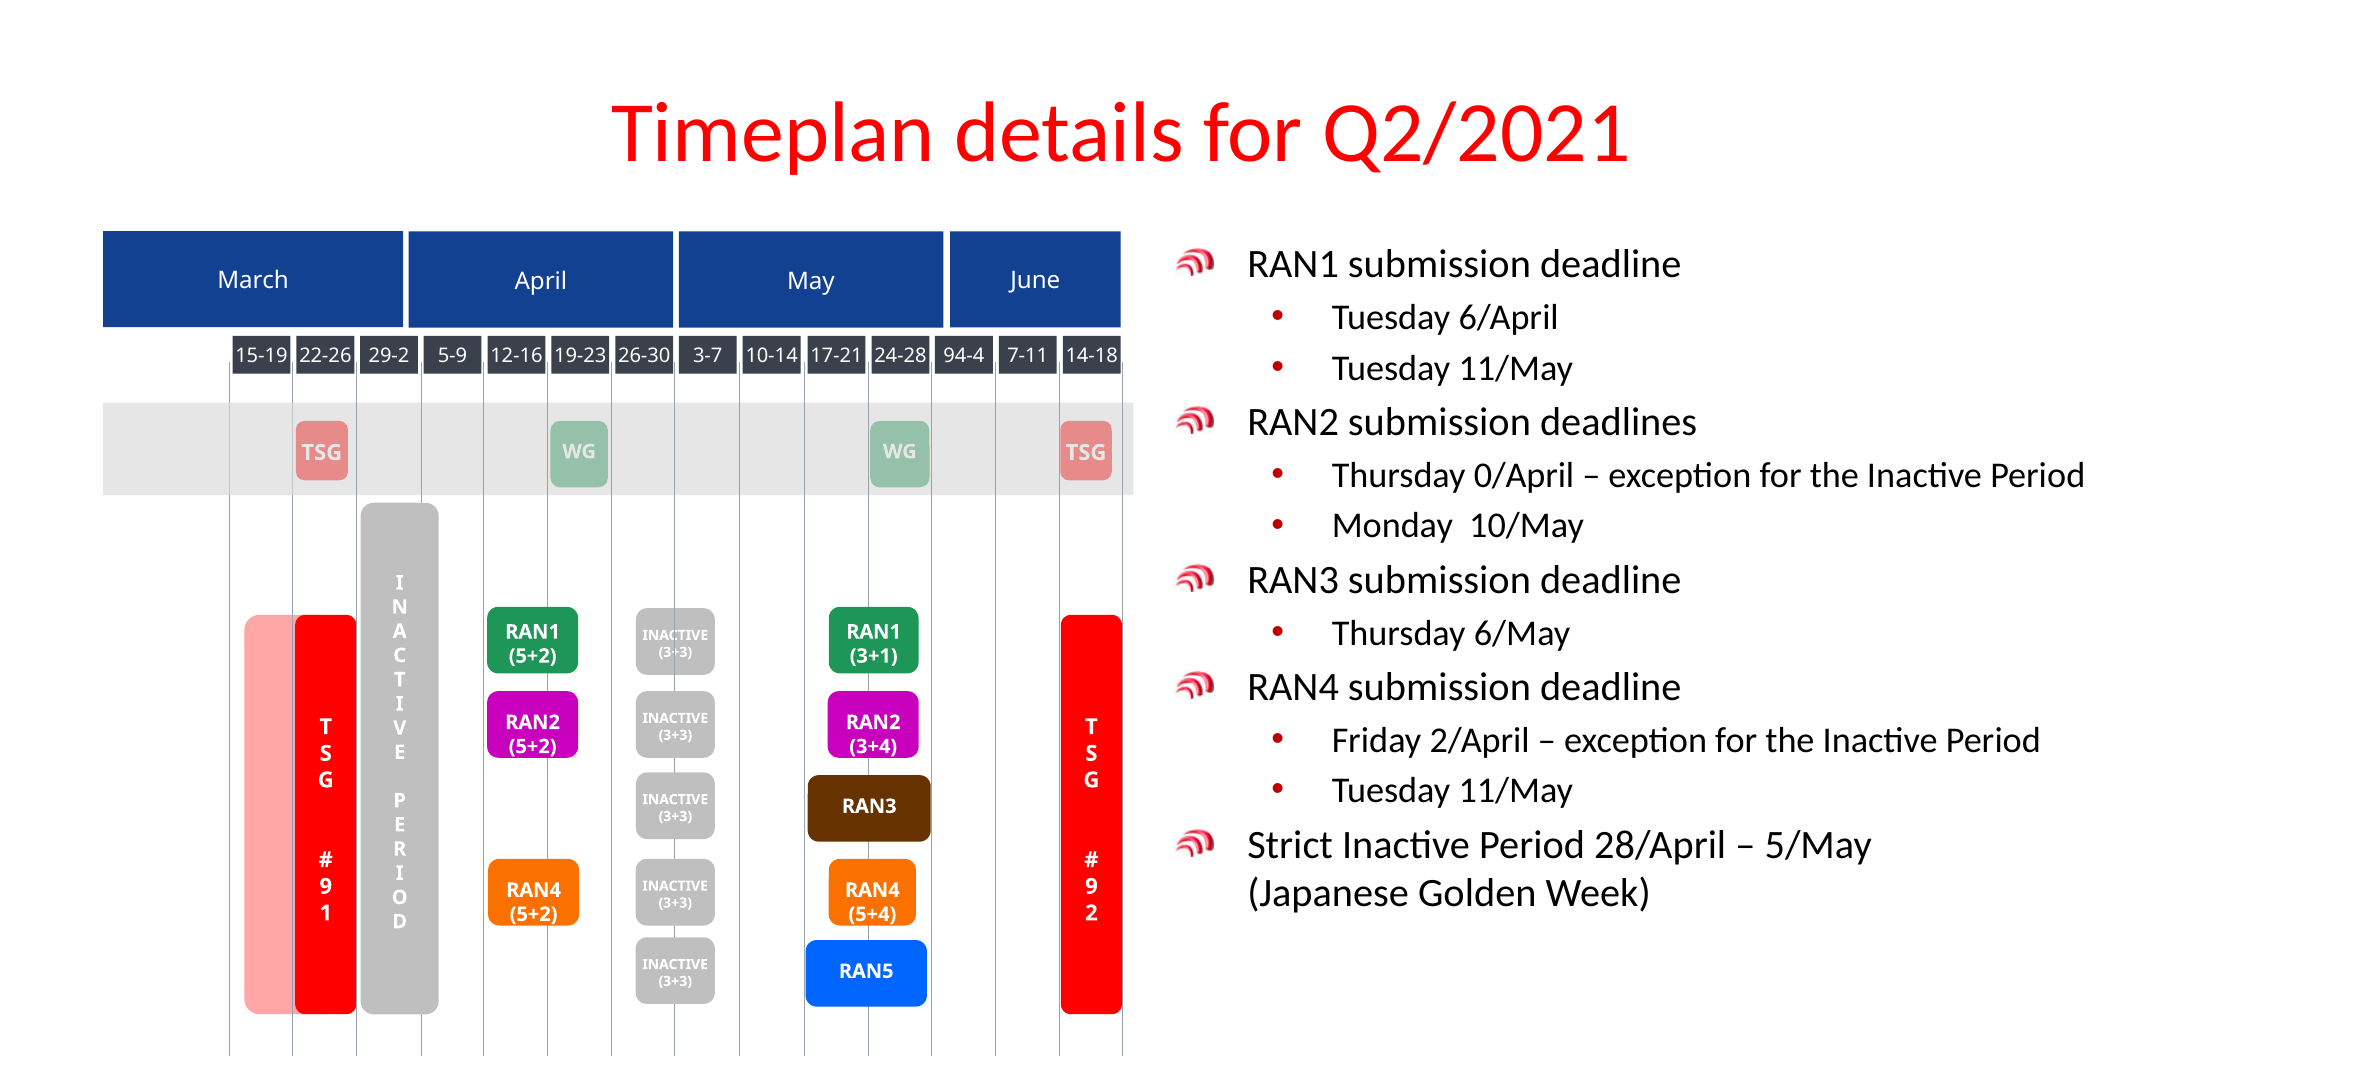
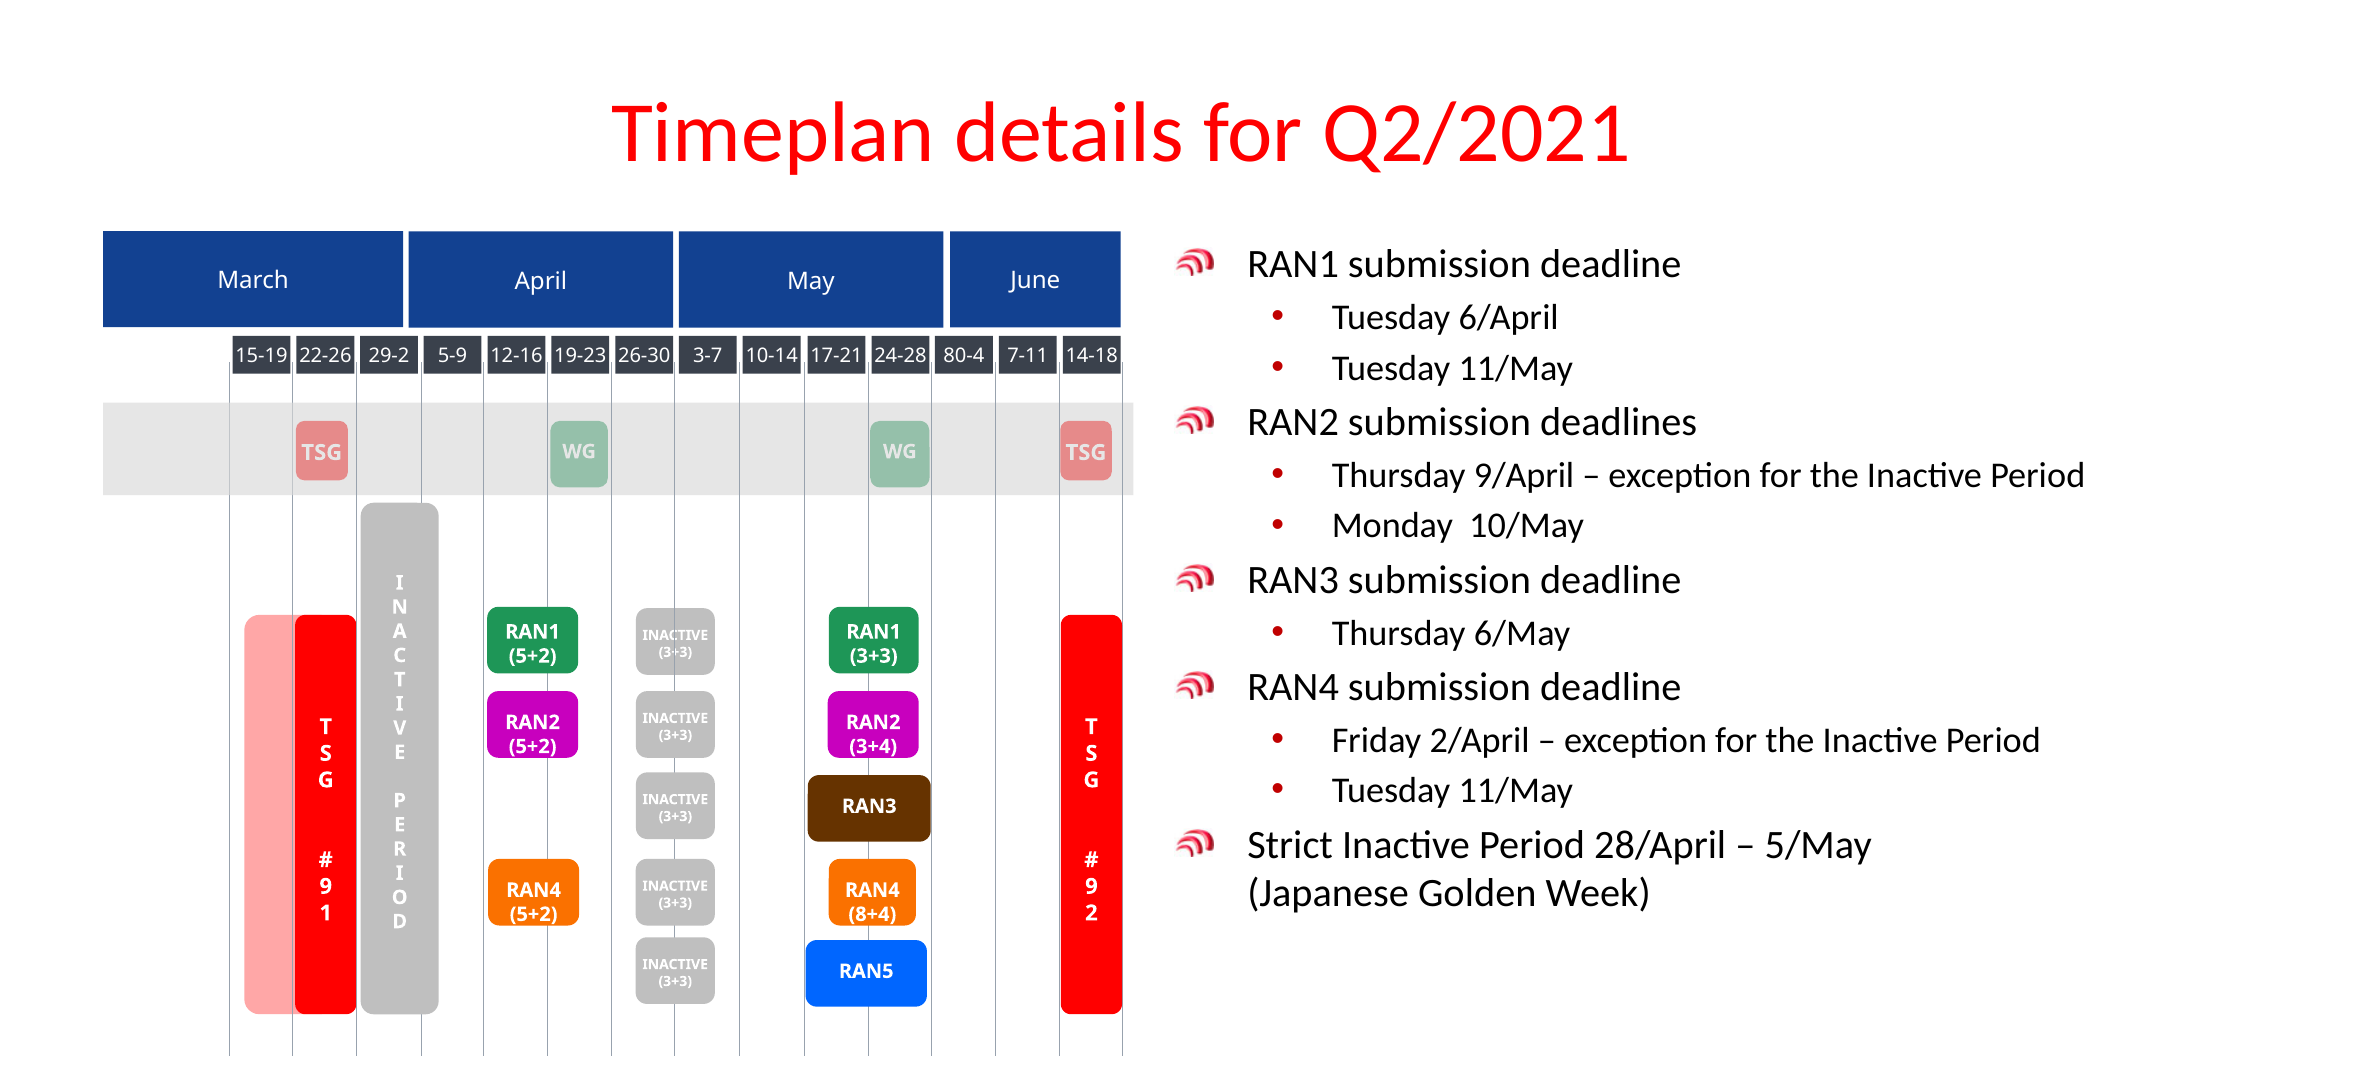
94-4: 94-4 -> 80-4 (964, 356)
0/April: 0/April -> 9/April (1524, 475)
3+1: 3+1 -> 3+3 (874, 656)
5+4: 5+4 -> 8+4 (872, 914)
